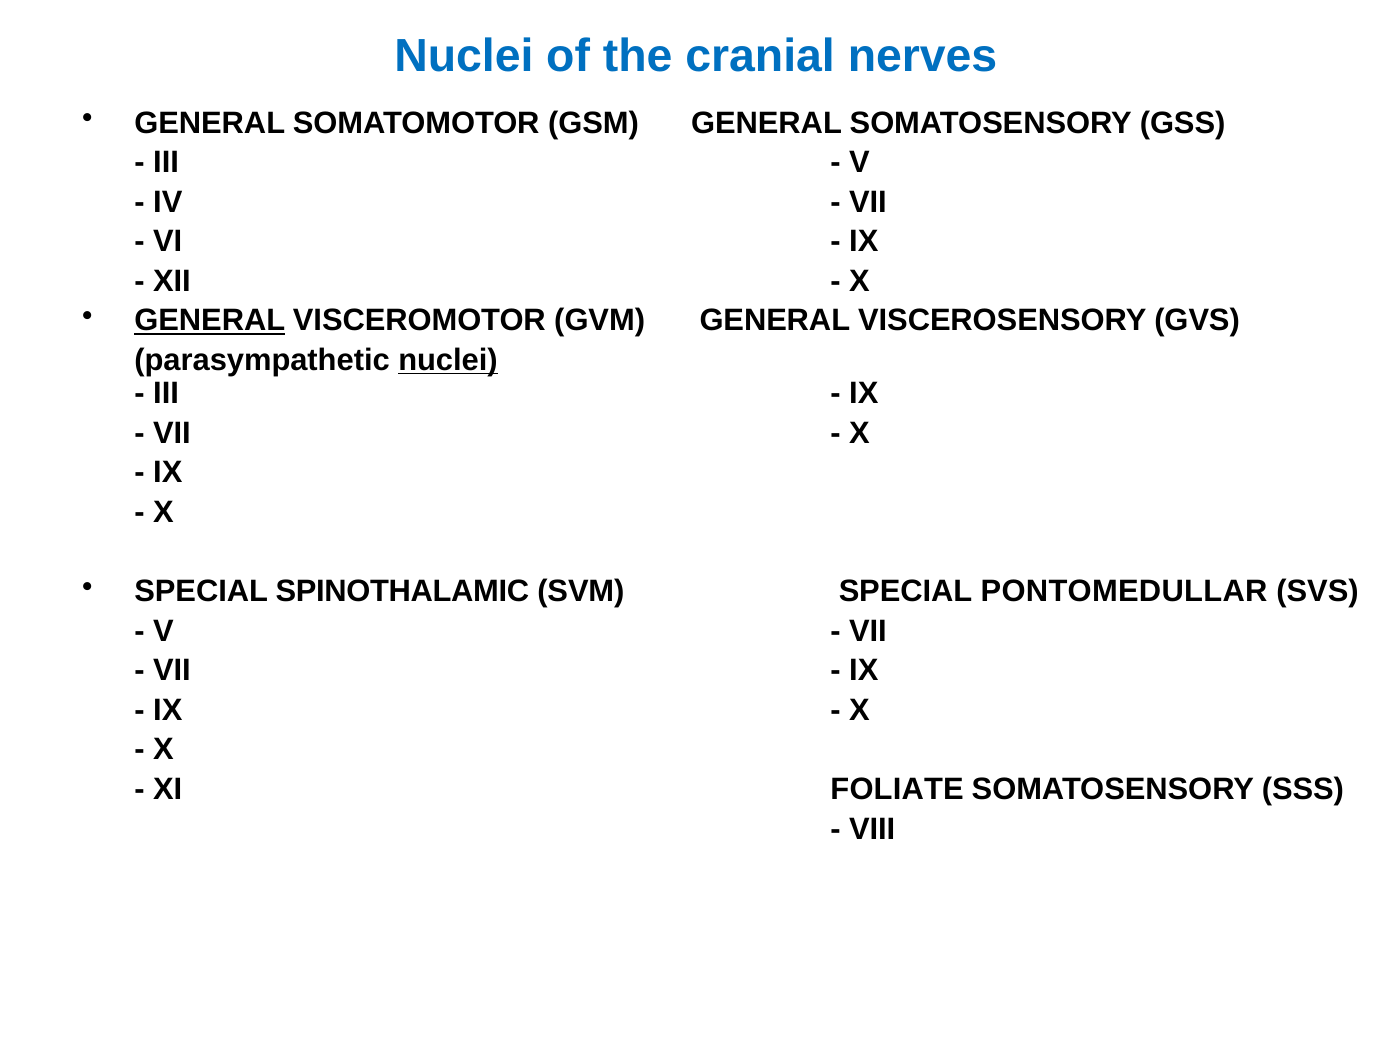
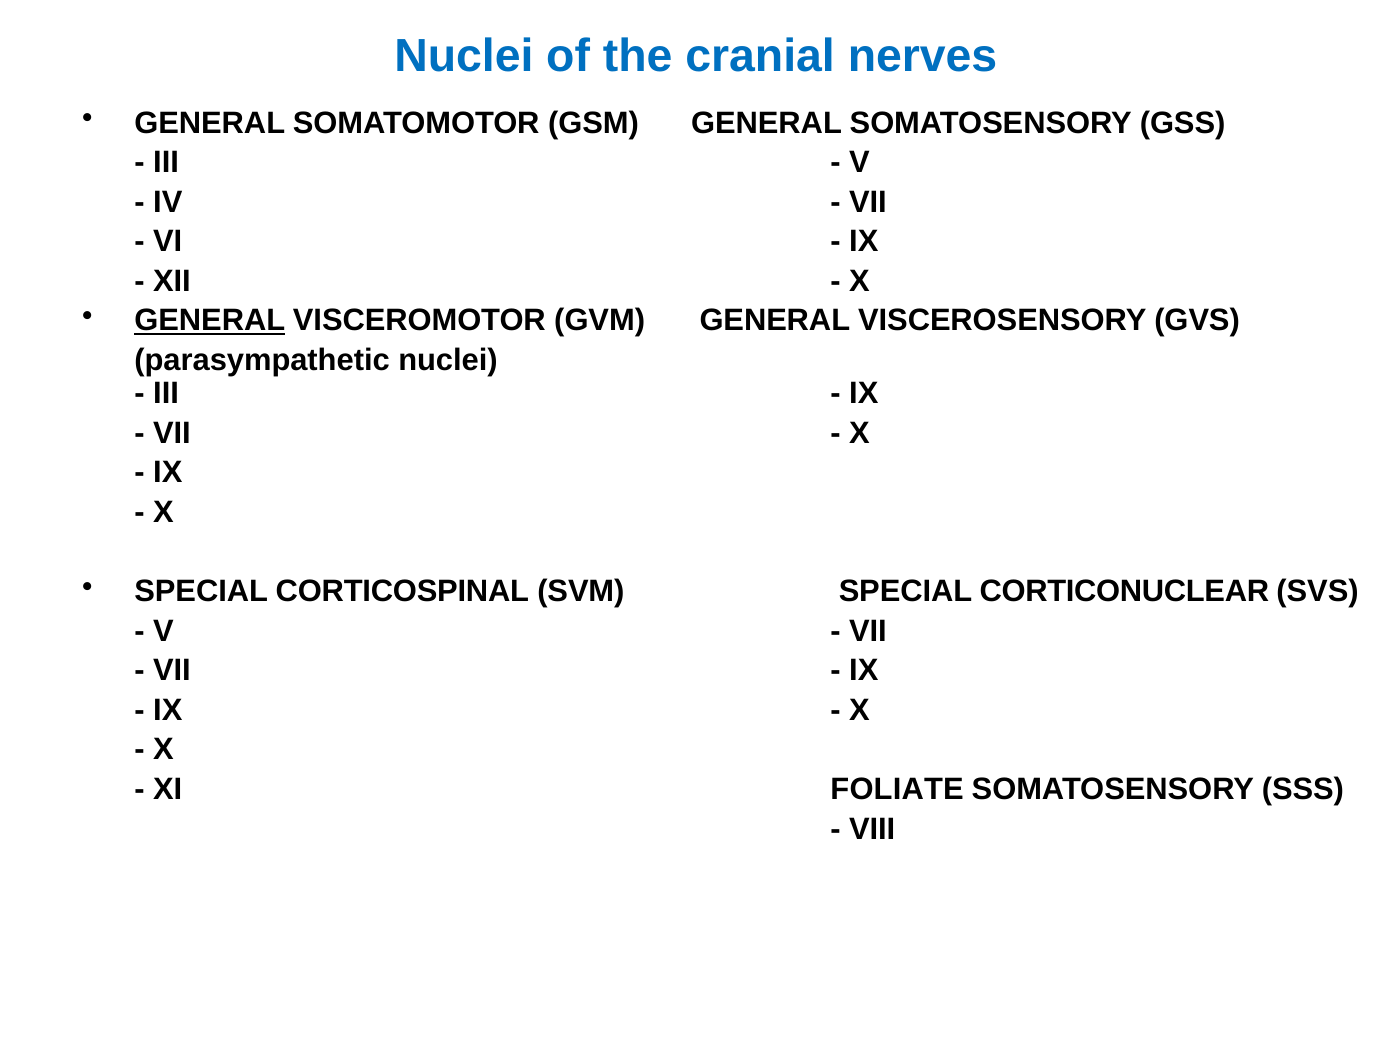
nuclei underline: present -> none (448, 360)
SPINOTHALAMIC: SPINOTHALAMIC -> CORTICOSPINAL (402, 591)
PONTOMEDULLAR: PONTOMEDULLAR -> CORTICONUCLEAR (1124, 591)
